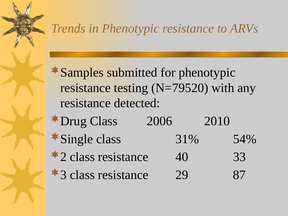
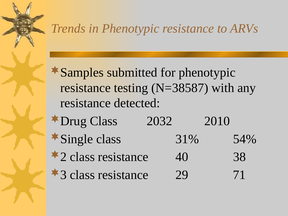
N=79520: N=79520 -> N=38587 (180, 88)
2006: 2006 -> 2032 (160, 121)
33: 33 -> 38 (240, 157)
87: 87 -> 71 (239, 175)
